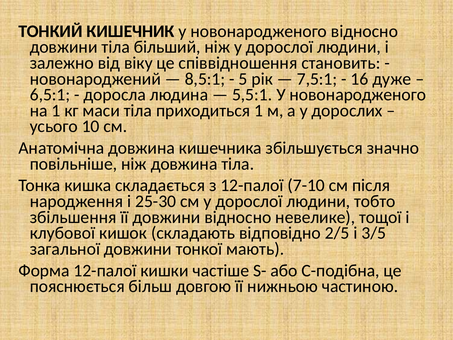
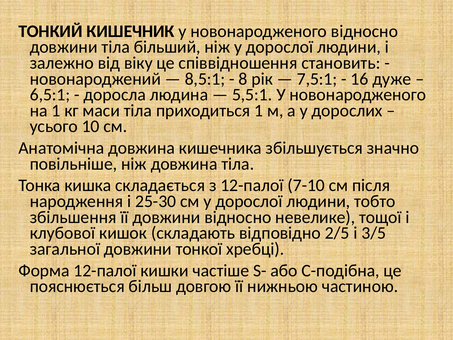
5: 5 -> 8 (243, 79)
мають: мають -> хребці (255, 249)
